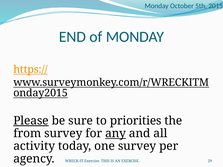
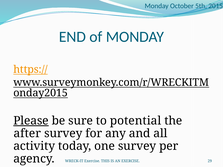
priorities: priorities -> potential (136, 121)
from: from -> after (27, 134)
any underline: present -> none (116, 134)
